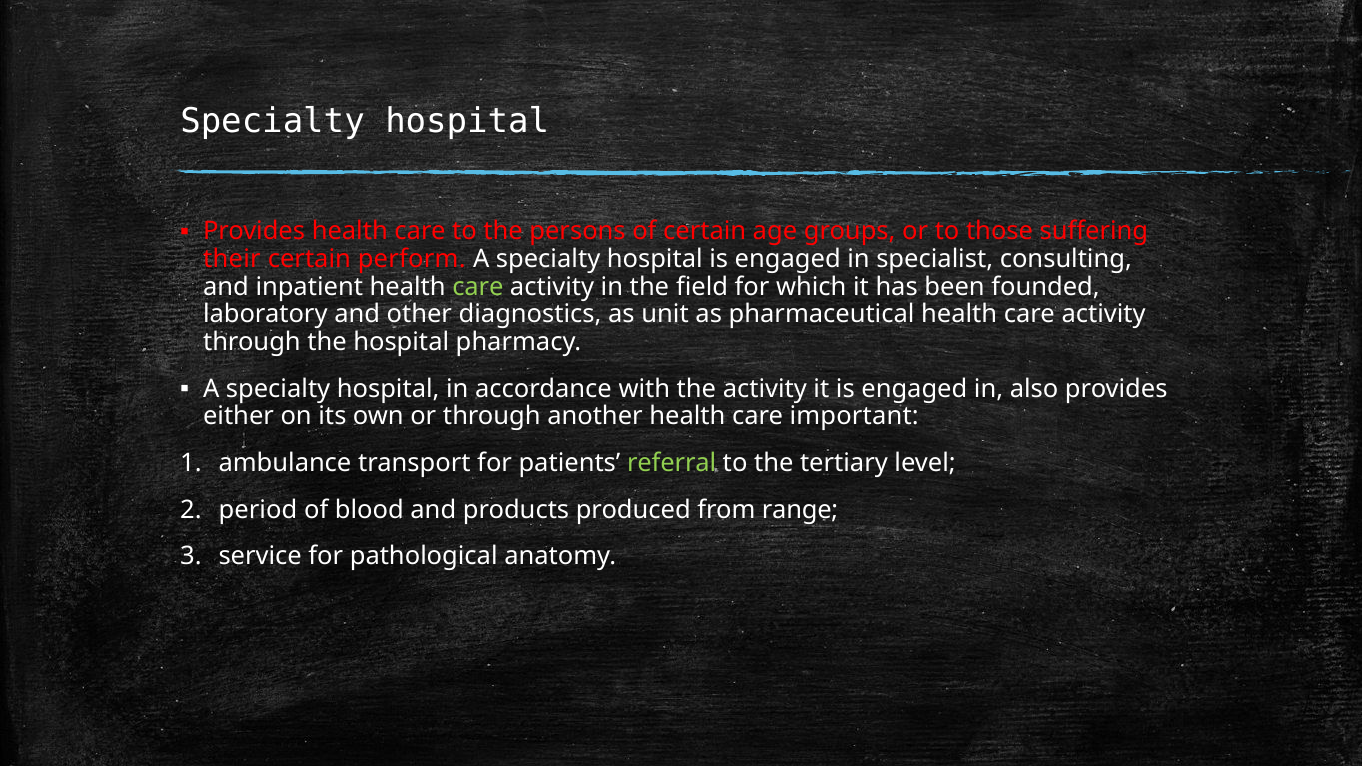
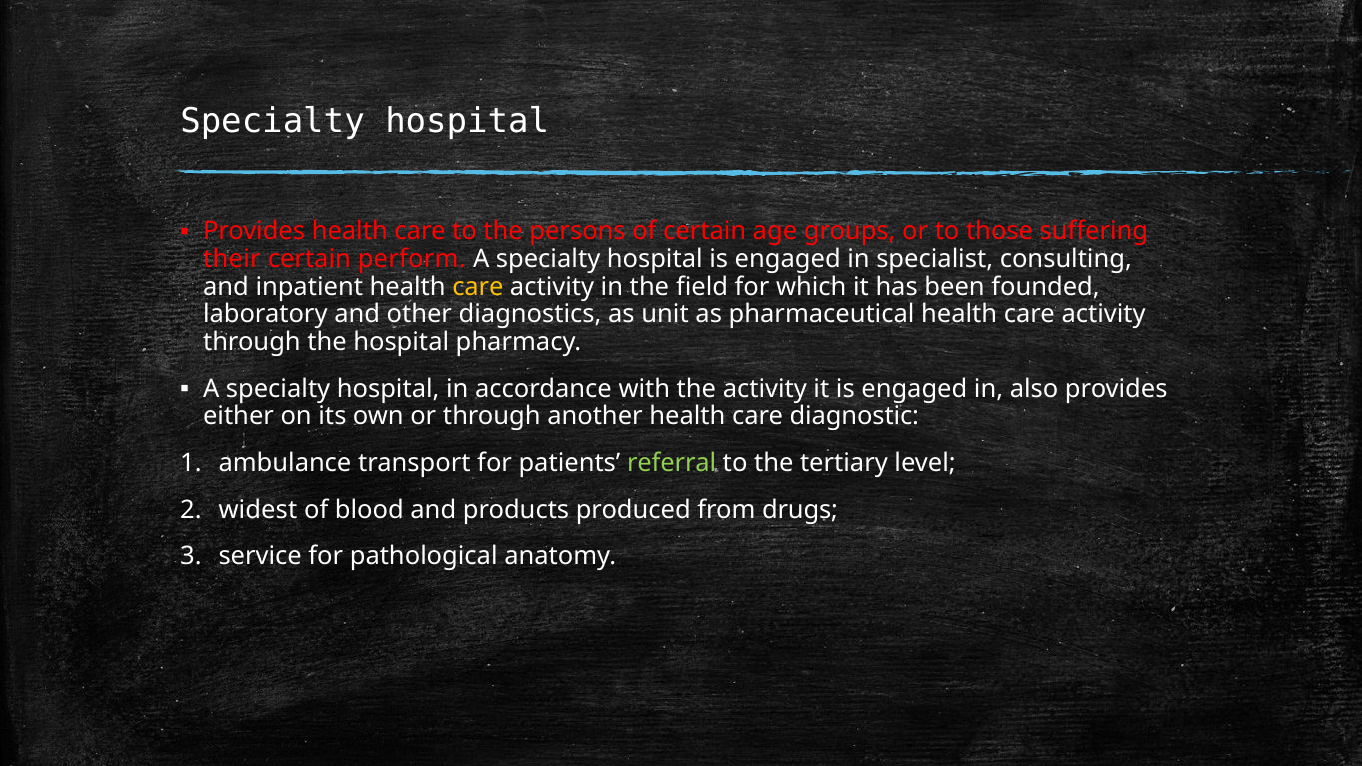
care colour: light green -> yellow (478, 287)
important: important -> diagnostic (854, 416)
period: period -> widest (258, 510)
range: range -> drugs (800, 510)
